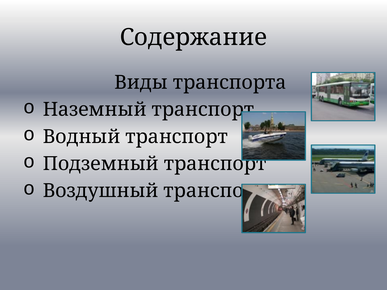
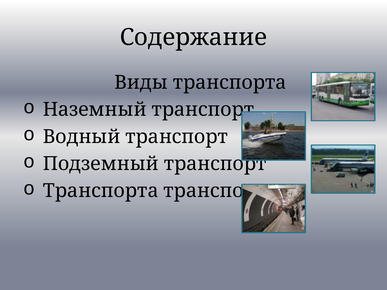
Воздушный: Воздушный -> Транспортa (101, 191)
